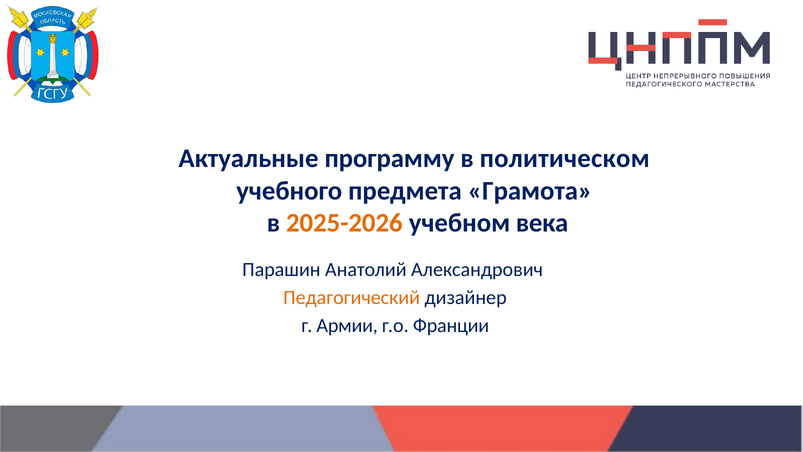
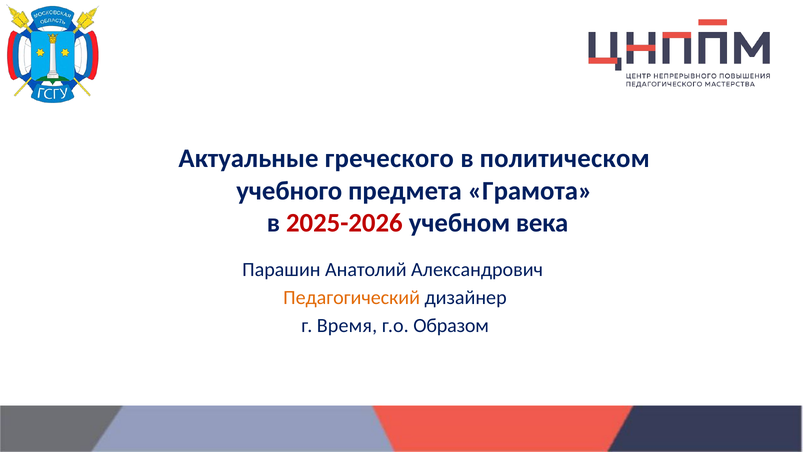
программу: программу -> греческого (389, 158)
2025-2026 colour: orange -> red (344, 223)
Армии: Армии -> Время (347, 325)
Франции: Франции -> Образом (451, 325)
